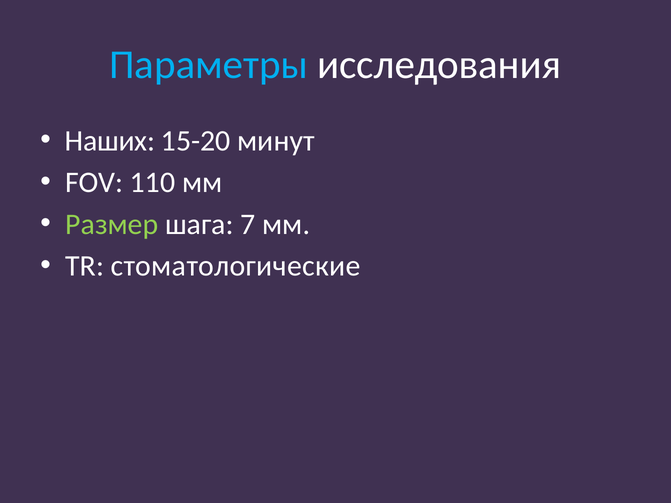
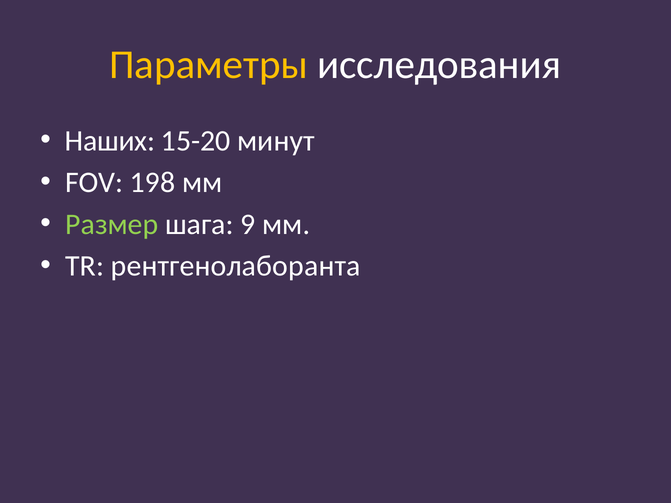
Параметры colour: light blue -> yellow (208, 65)
110: 110 -> 198 (153, 183)
7: 7 -> 9 (248, 224)
стоматологические: стоматологические -> рентгенолаборанта (236, 266)
